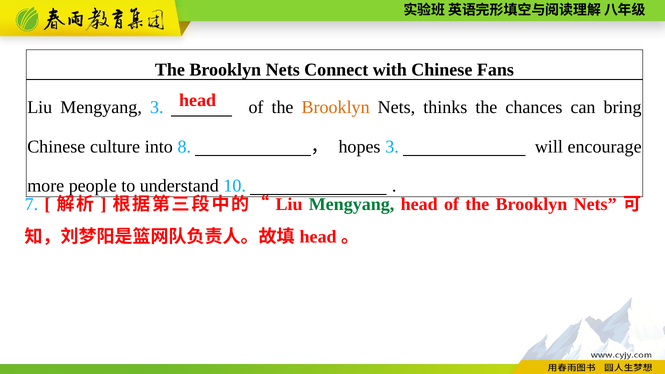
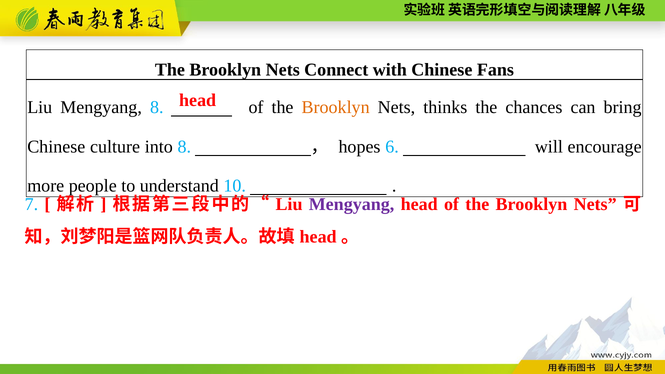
Mengyang 3: 3 -> 8 (157, 108)
hopes 3: 3 -> 6 (392, 147)
Mengyang colour: green -> purple (352, 204)
